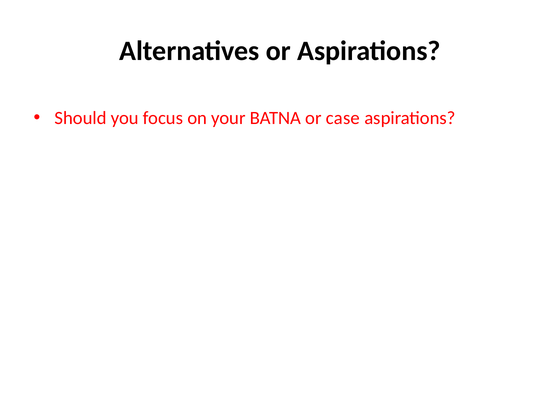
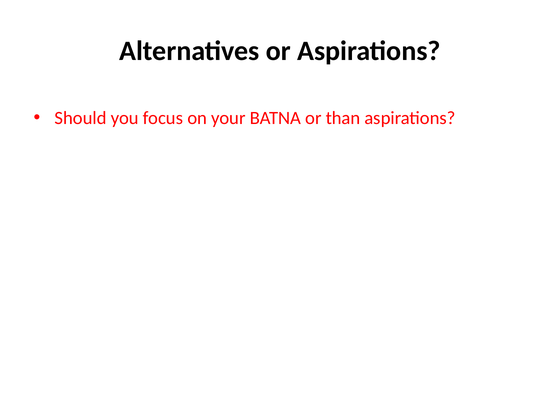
case: case -> than (343, 118)
